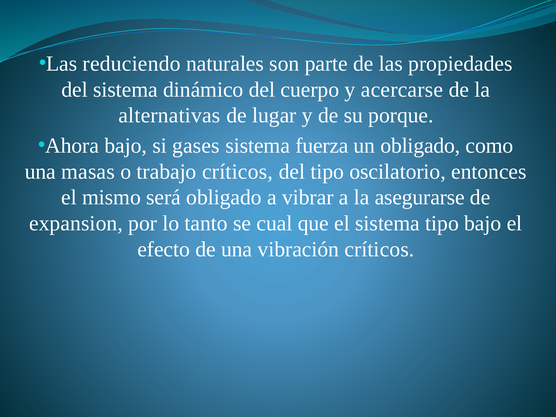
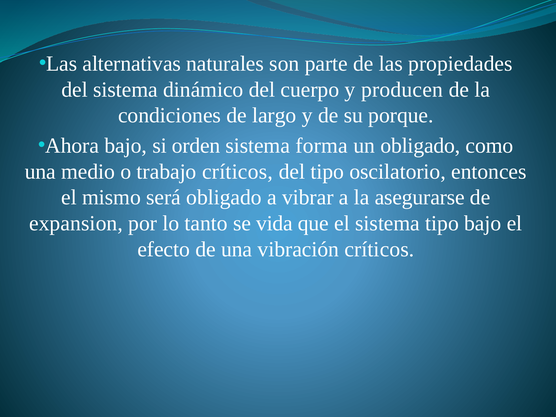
reduciendo: reduciendo -> alternativas (132, 64)
acercarse: acercarse -> producen (402, 90)
alternativas: alternativas -> condiciones (170, 115)
lugar: lugar -> largo (274, 115)
gases: gases -> orden (196, 146)
fuerza: fuerza -> forma (322, 146)
masas: masas -> medio (88, 172)
cual: cual -> vida (275, 223)
